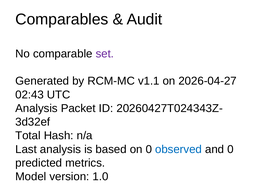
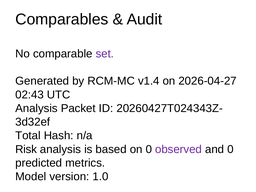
v1.1: v1.1 -> v1.4 (149, 81)
Last: Last -> Risk (26, 149)
observed colour: blue -> purple (178, 149)
